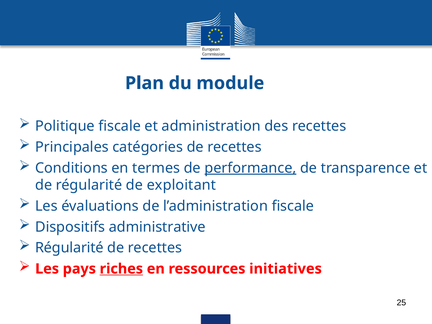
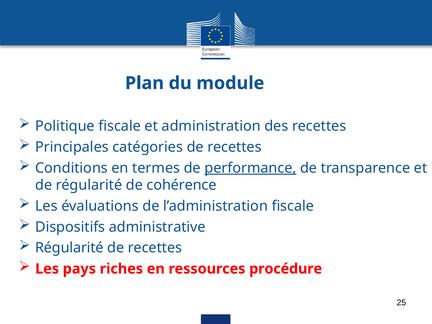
exploitant: exploitant -> cohérence (182, 185)
riches underline: present -> none (121, 269)
initiatives: initiatives -> procédure (286, 269)
